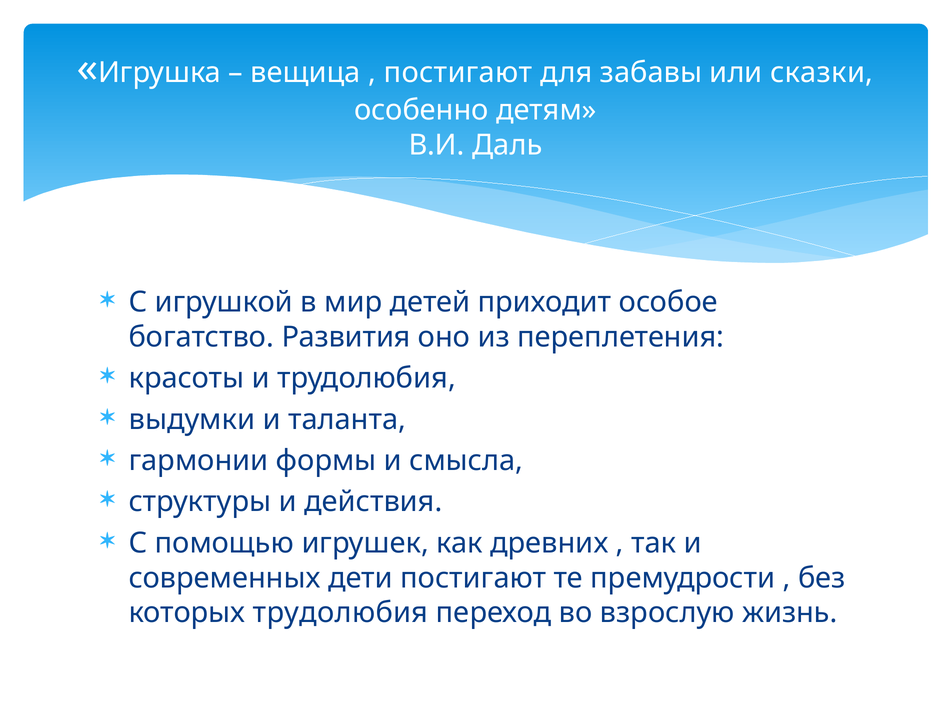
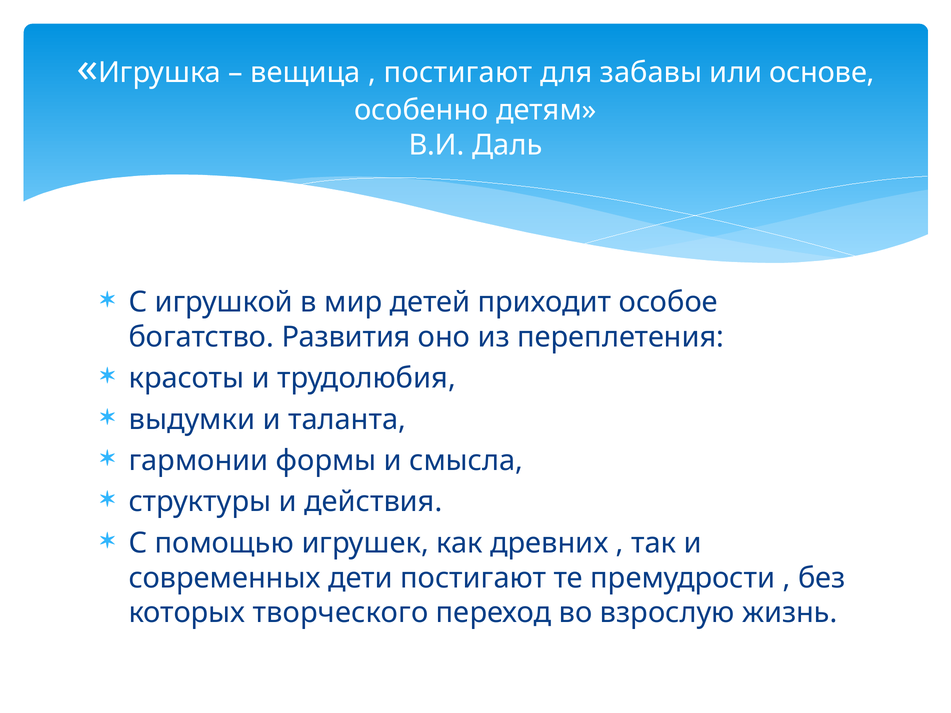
сказки: сказки -> основе (822, 73)
которых трудолюбия: трудолюбия -> творческого (341, 613)
